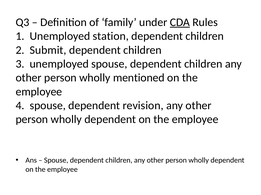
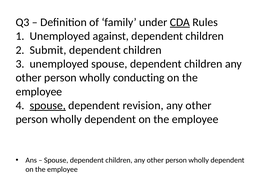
station: station -> against (111, 36)
mentioned: mentioned -> conducting (139, 78)
spouse underline: none -> present (48, 106)
